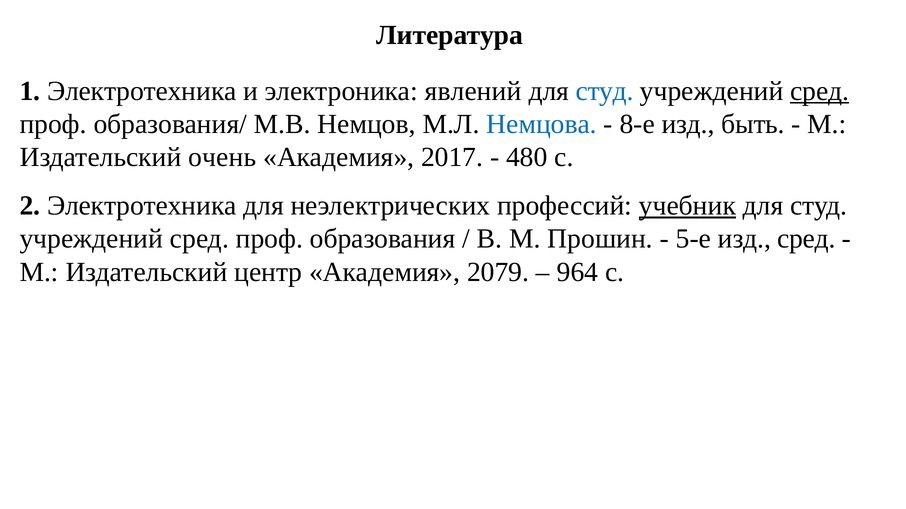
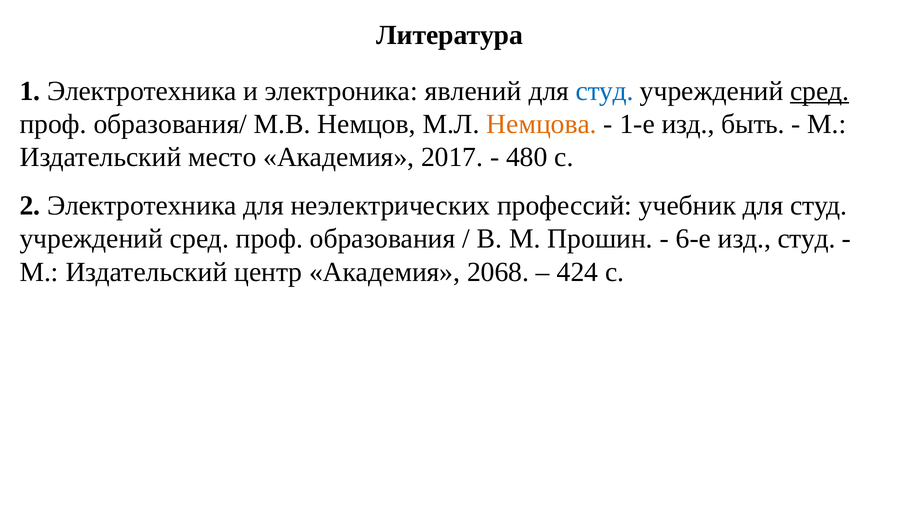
Немцова colour: blue -> orange (542, 124)
8-е: 8-е -> 1-е (637, 124)
очень: очень -> место (222, 158)
учебник underline: present -> none (687, 206)
5-е: 5-е -> 6-е (693, 239)
изд сред: сред -> студ (807, 239)
2079: 2079 -> 2068 (498, 272)
964: 964 -> 424 (578, 272)
